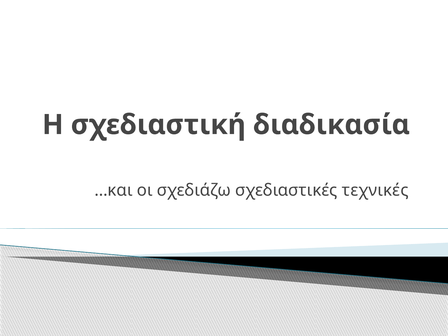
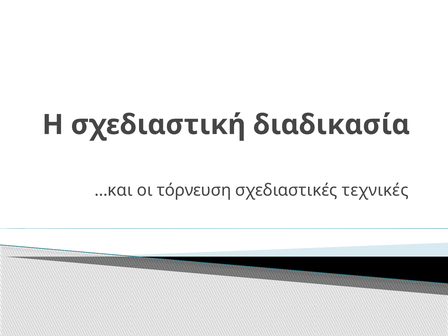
σχεδιάζω: σχεδιάζω -> τόρνευση (194, 190)
